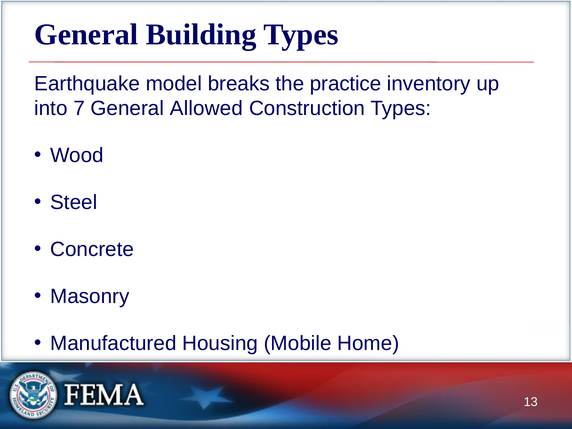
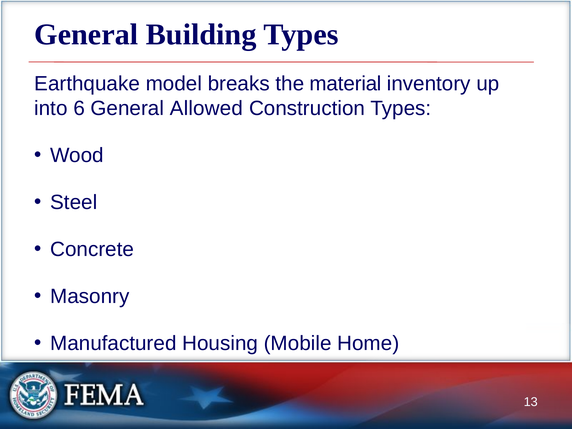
practice: practice -> material (346, 84)
7: 7 -> 6 (79, 108)
